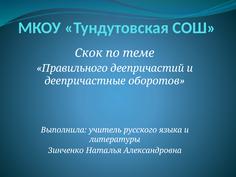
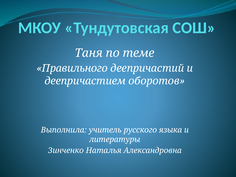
Скок: Скок -> Таня (89, 53)
деепричастные: деепричастные -> деепричастием (85, 81)
